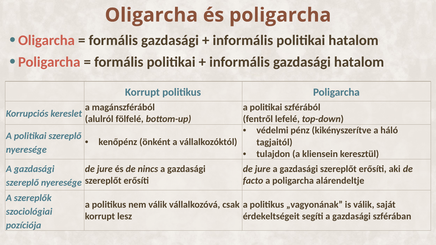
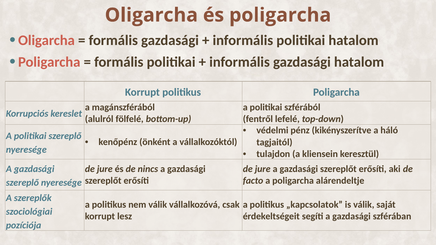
„vagyonának: „vagyonának -> „kapcsolatok (314, 205)
